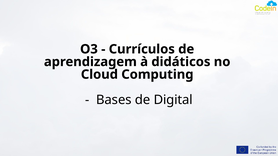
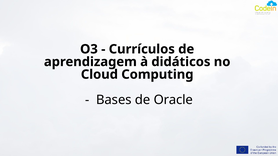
Digital: Digital -> Oracle (173, 100)
